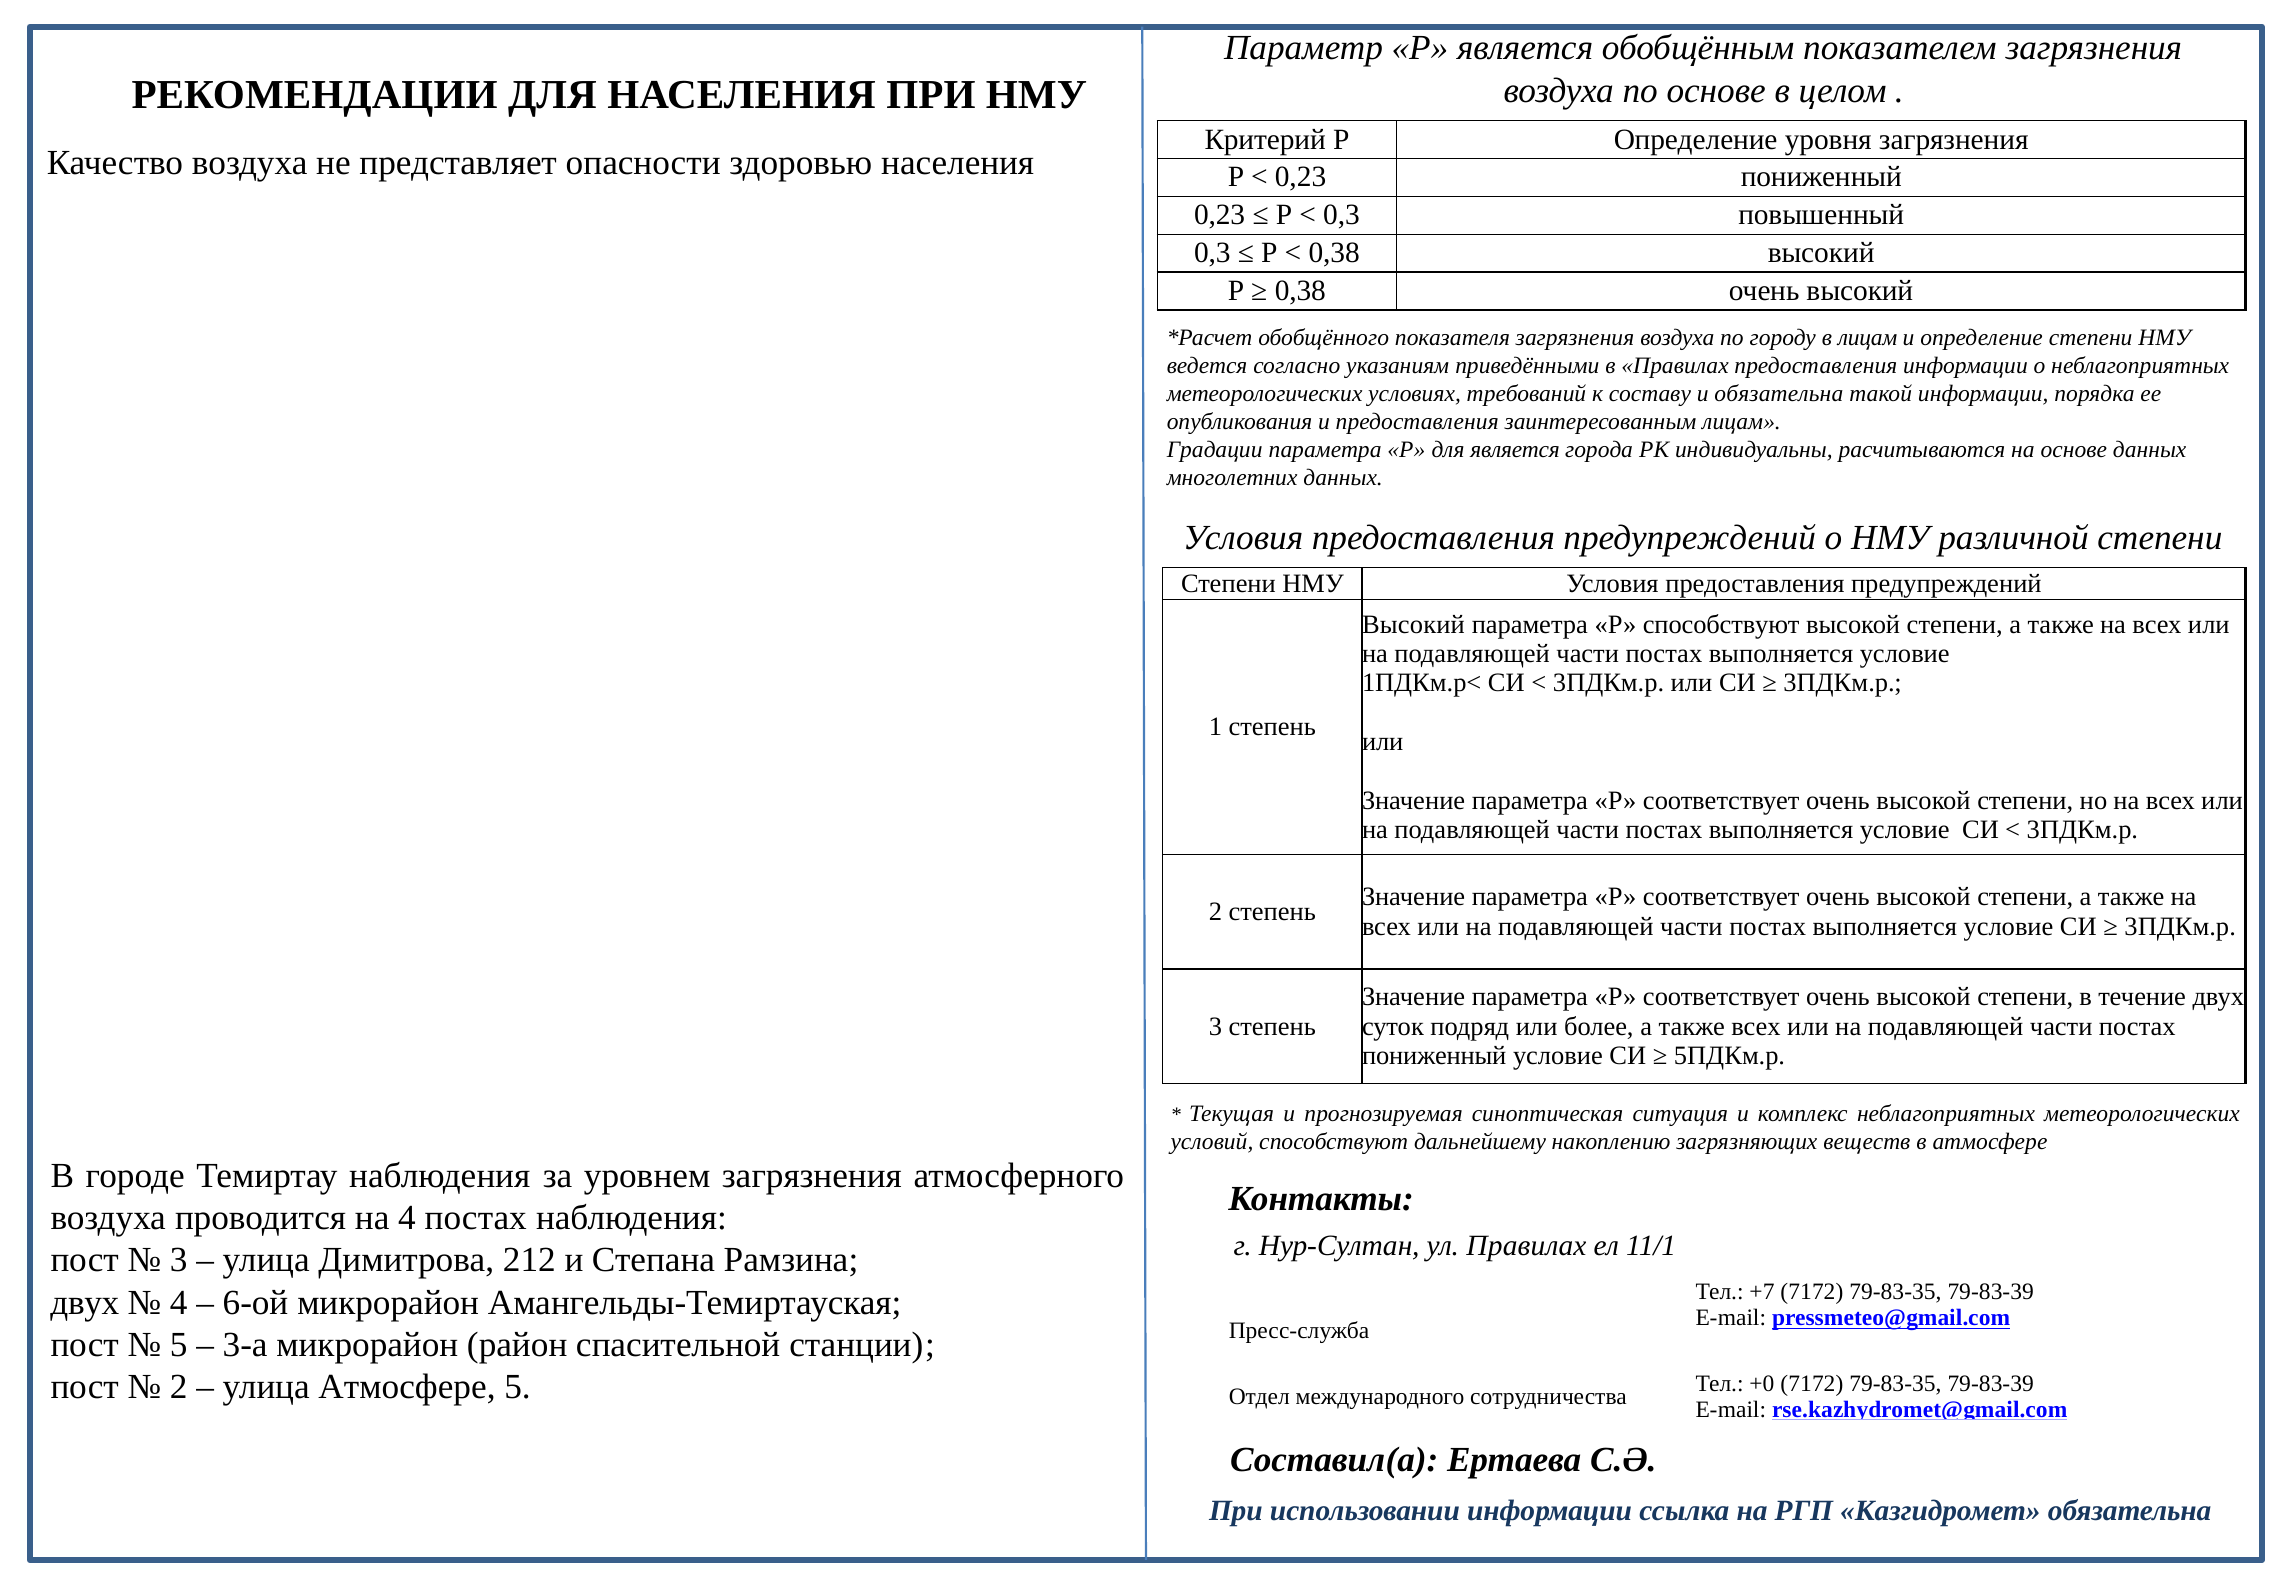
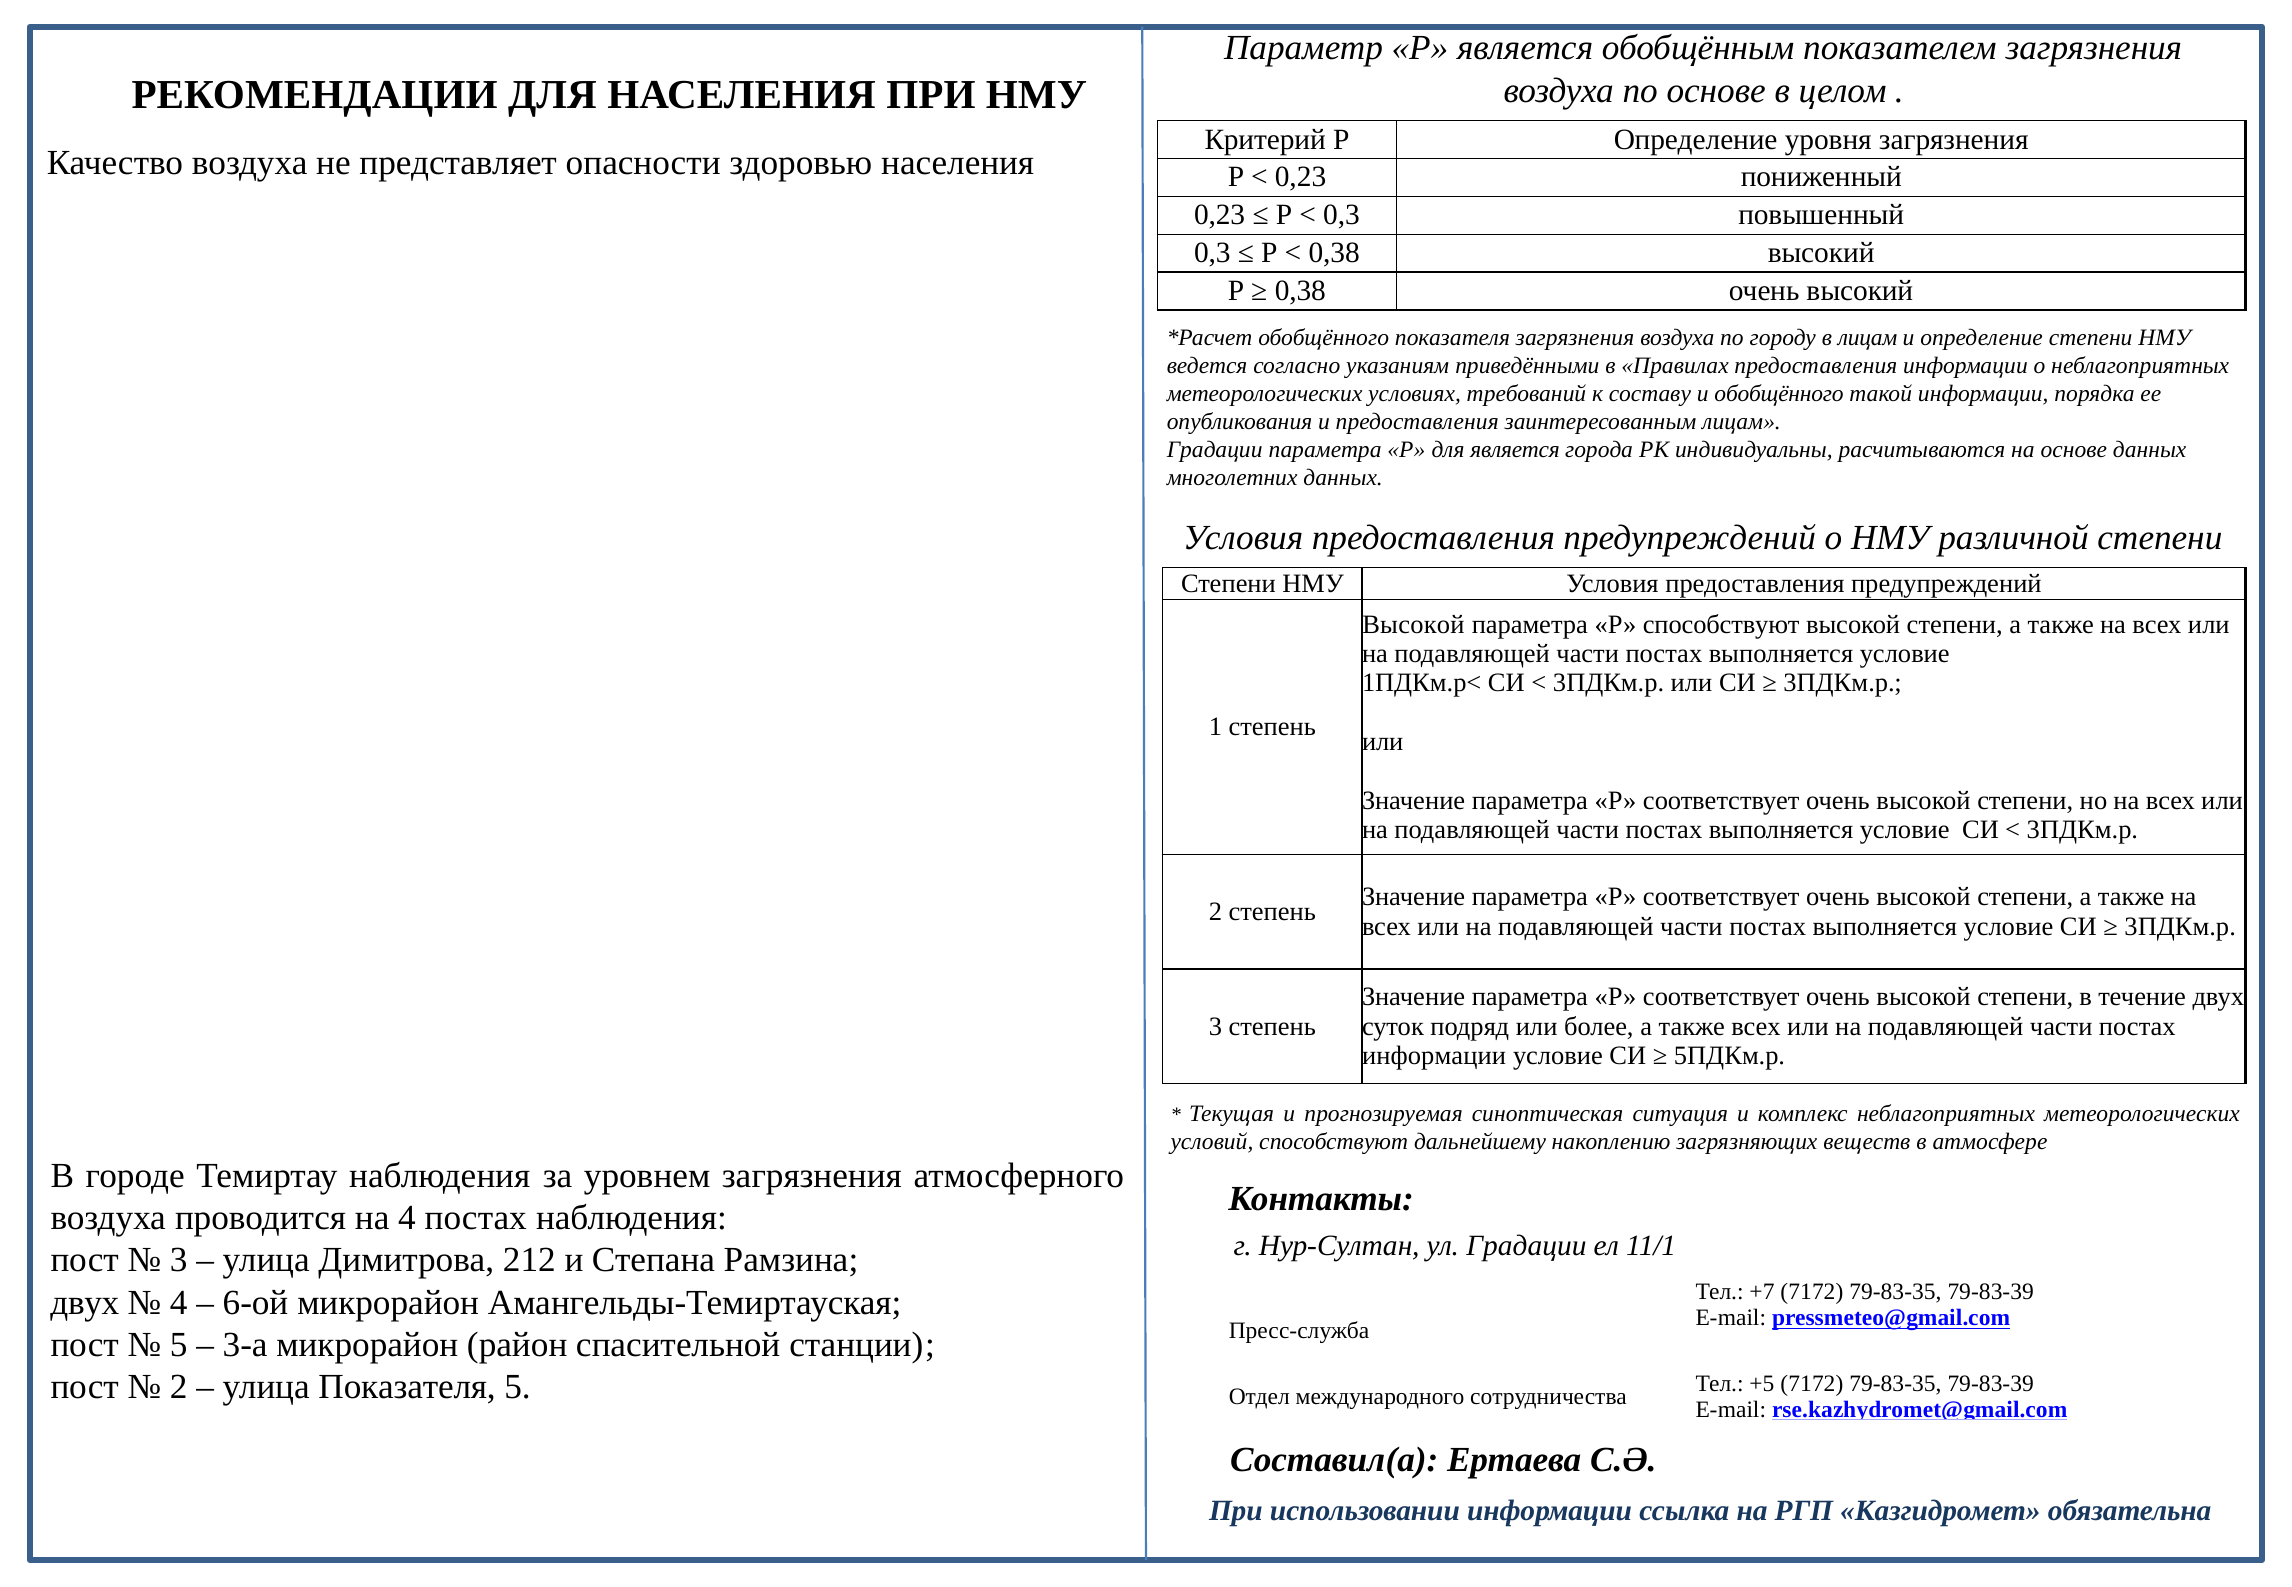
и обязательна: обязательна -> обобщённого (1779, 394)
Высокий: Высокий -> Высокой (1413, 624)
пониженный: пониженный -> информации (1434, 1056)
ул Правилах: Правилах -> Градации (1527, 1245)
улица Атмосфере: Атмосфере -> Показателя (407, 1387)
+0: +0 -> +5 (1762, 1383)
